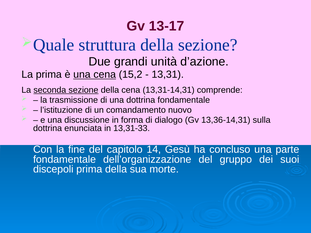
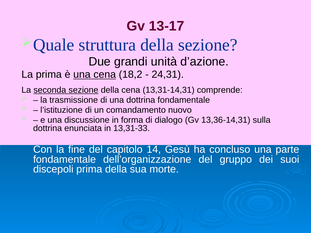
15,2: 15,2 -> 18,2 (131, 75)
13,31: 13,31 -> 24,31 (168, 75)
